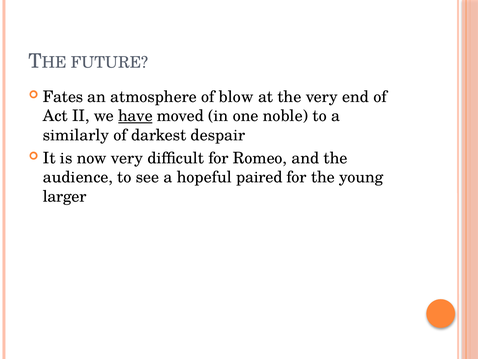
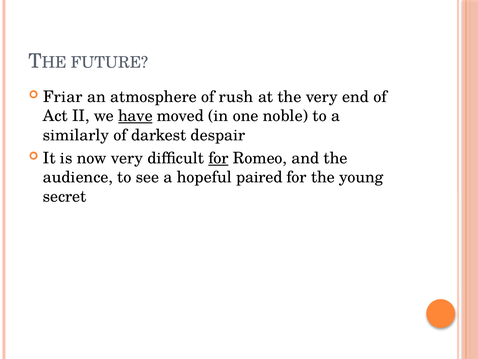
Fates: Fates -> Friar (63, 97)
blow: blow -> rush (236, 97)
for underline: none -> present (218, 158)
larger: larger -> secret (65, 196)
